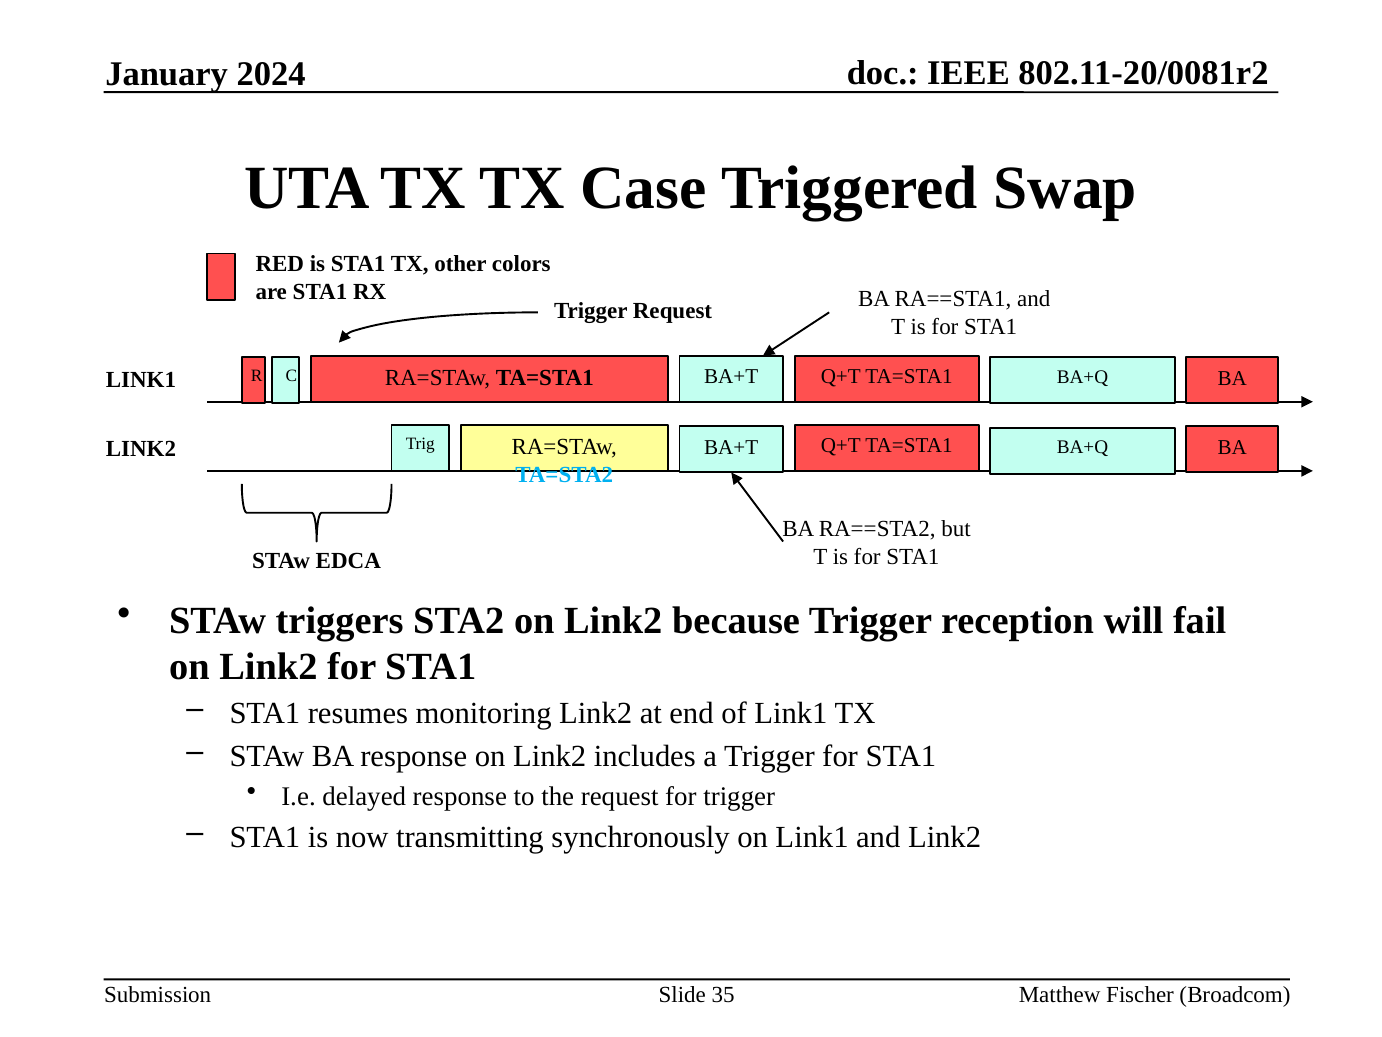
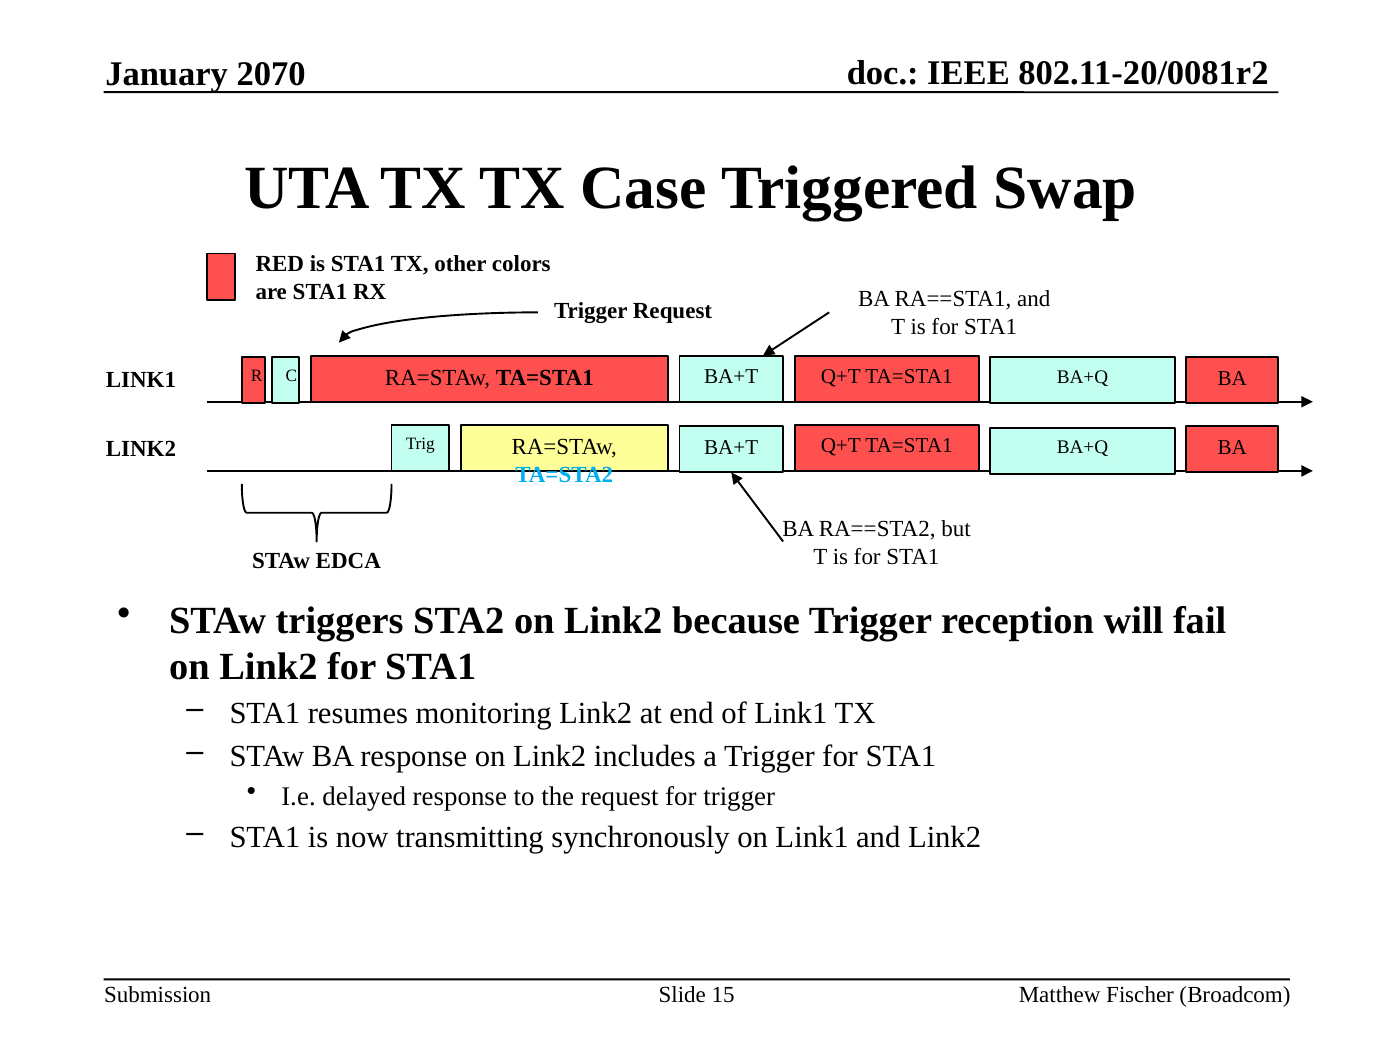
2024: 2024 -> 2070 (271, 74)
35: 35 -> 15 (723, 994)
